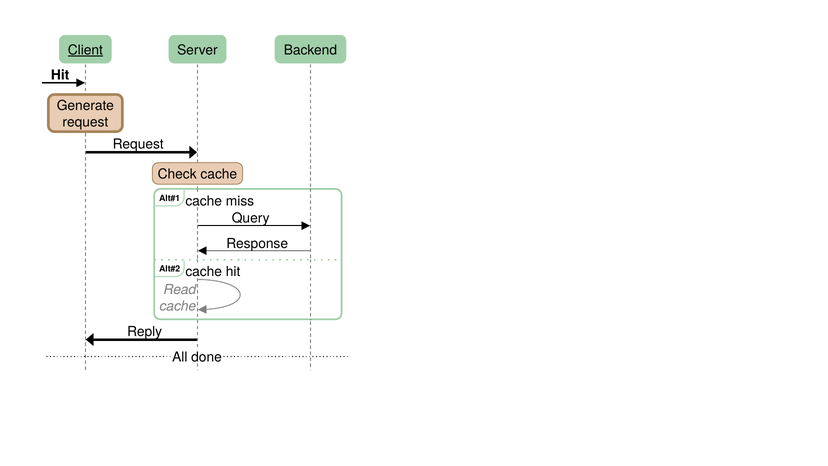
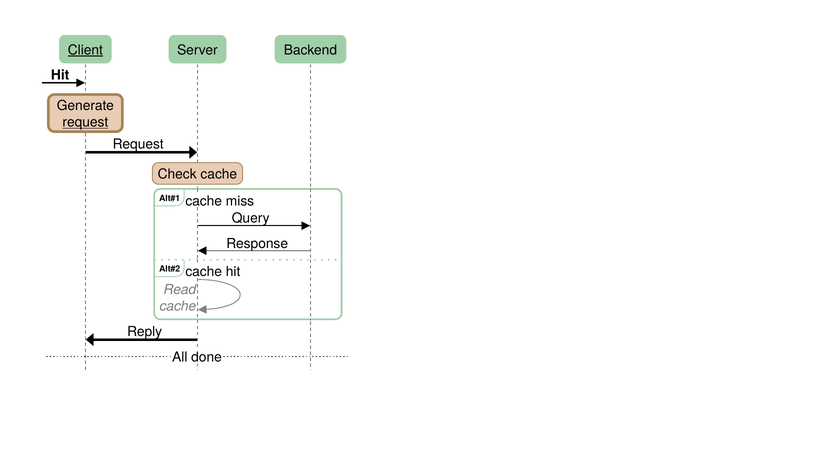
request underline: none -> present (85, 122)
